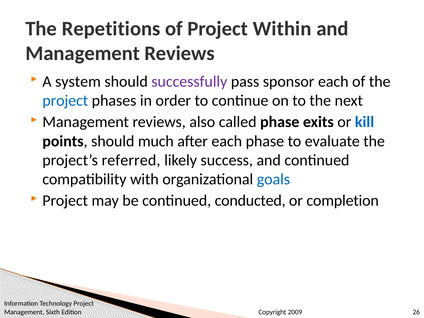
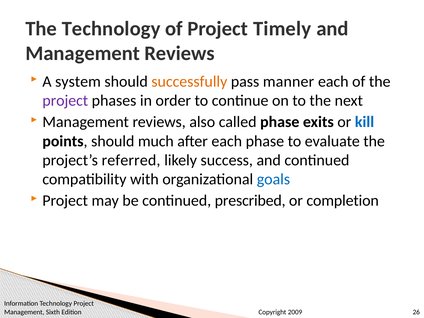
The Repetitions: Repetitions -> Technology (111, 29)
Within: Within -> Timely (282, 29)
successfully colour: purple -> orange (189, 81)
sponsor: sponsor -> manner (289, 81)
project colour: blue -> purple (65, 101)
conducted: conducted -> prescribed (250, 201)
